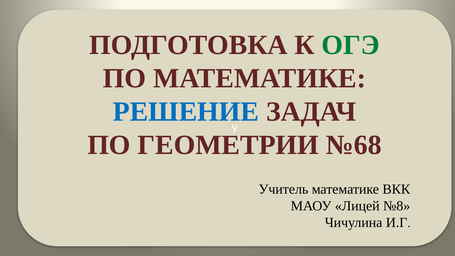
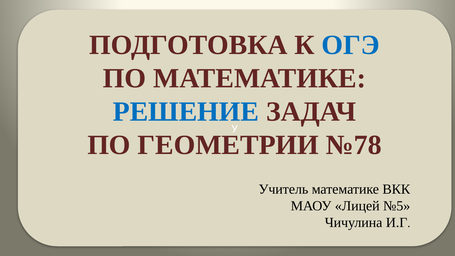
ОГЭ colour: green -> blue (351, 45)
№68: №68 -> №78 (354, 145)
№8: №8 -> №5 (397, 206)
